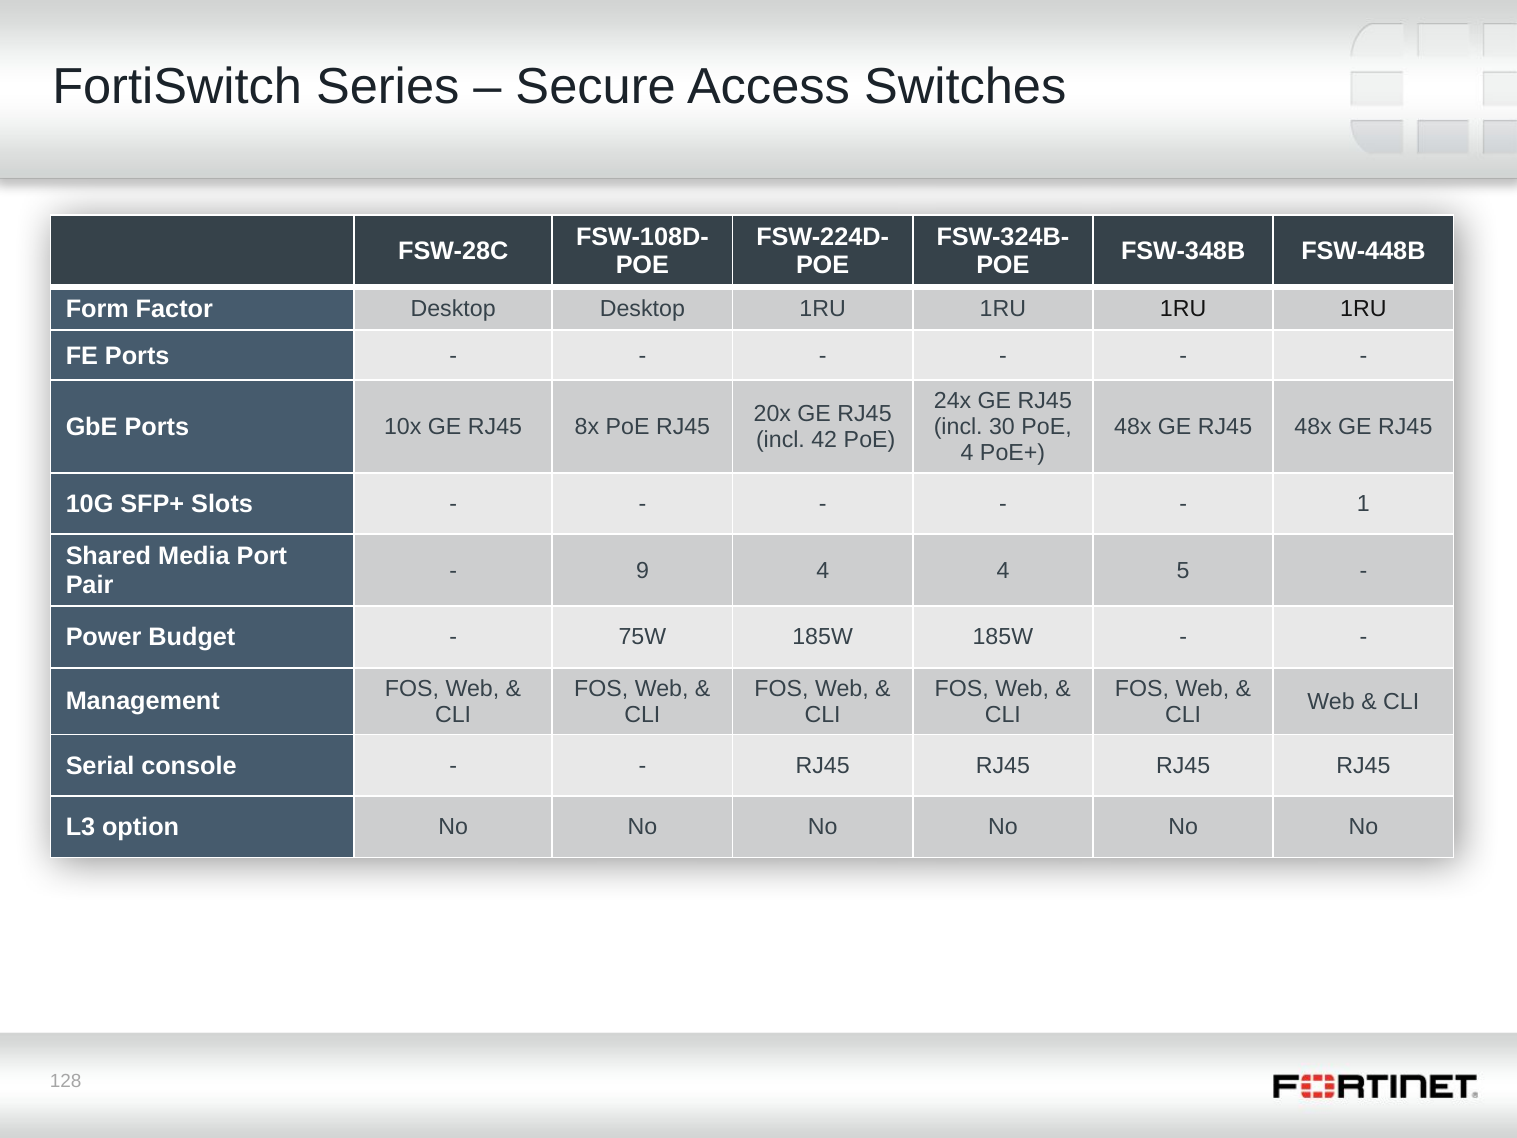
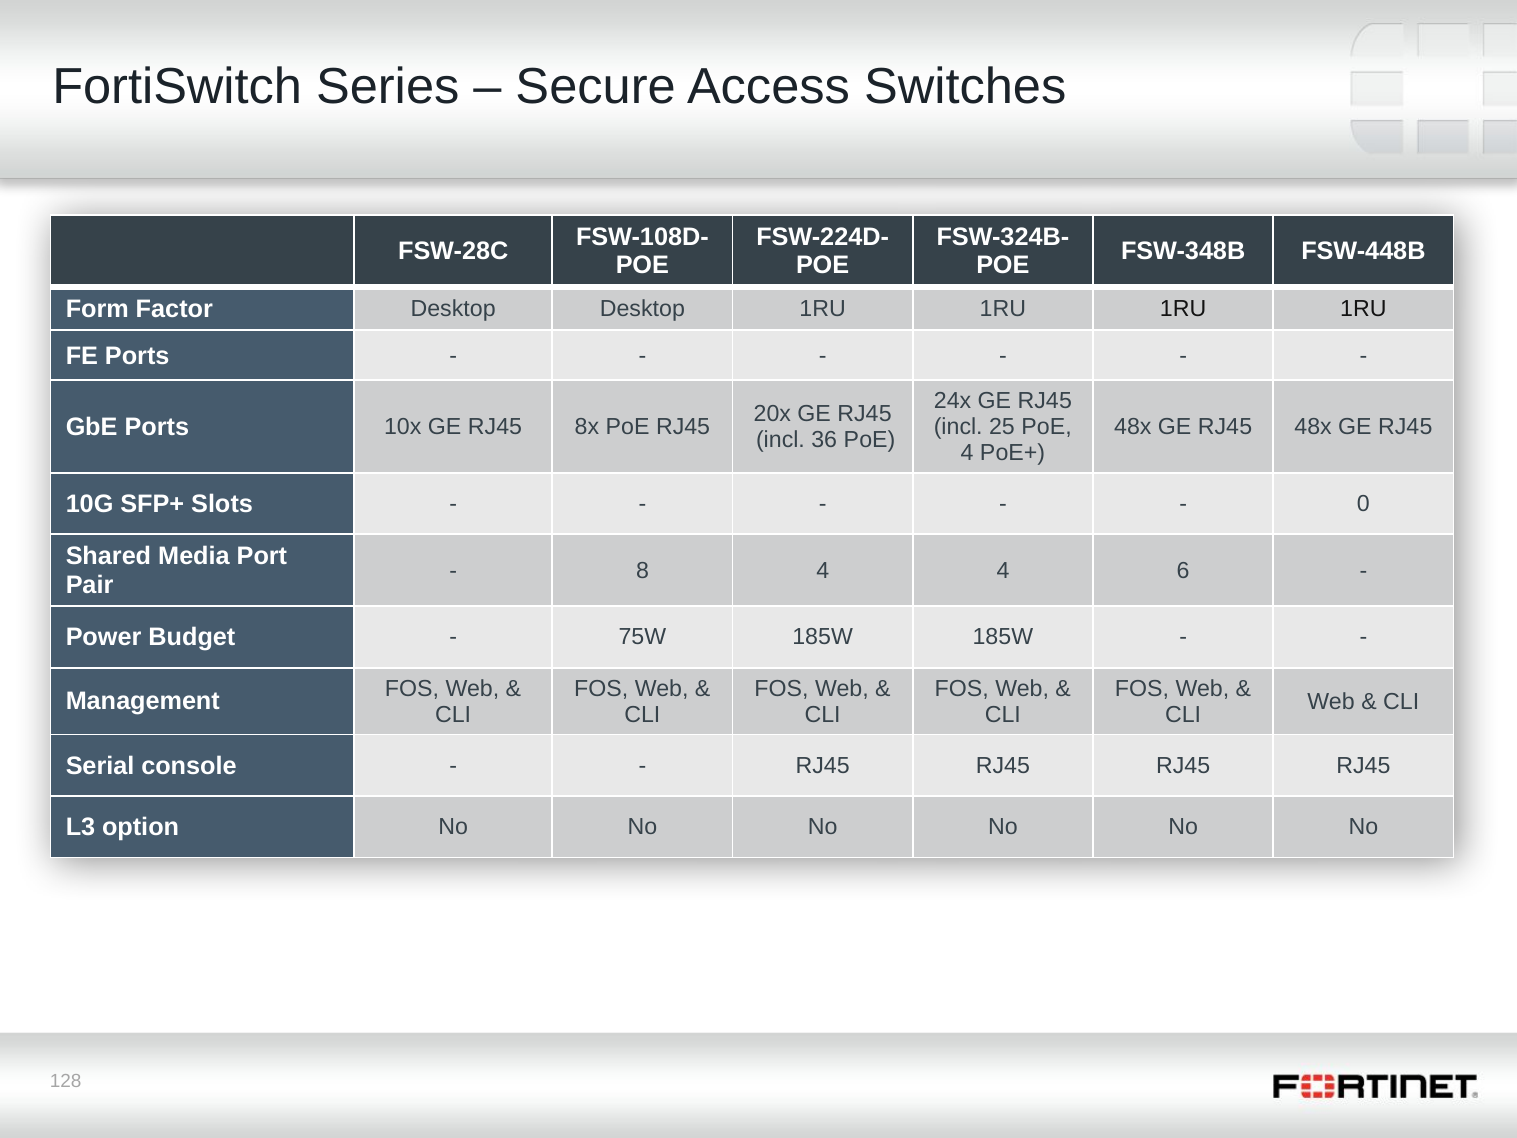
30: 30 -> 25 (1002, 427)
42: 42 -> 36 (824, 440)
1: 1 -> 0 (1363, 504)
9: 9 -> 8 (642, 570)
5: 5 -> 6 (1183, 570)
